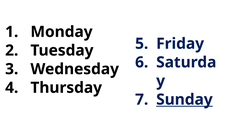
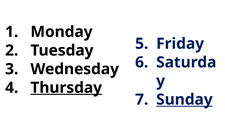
Thursday underline: none -> present (66, 87)
